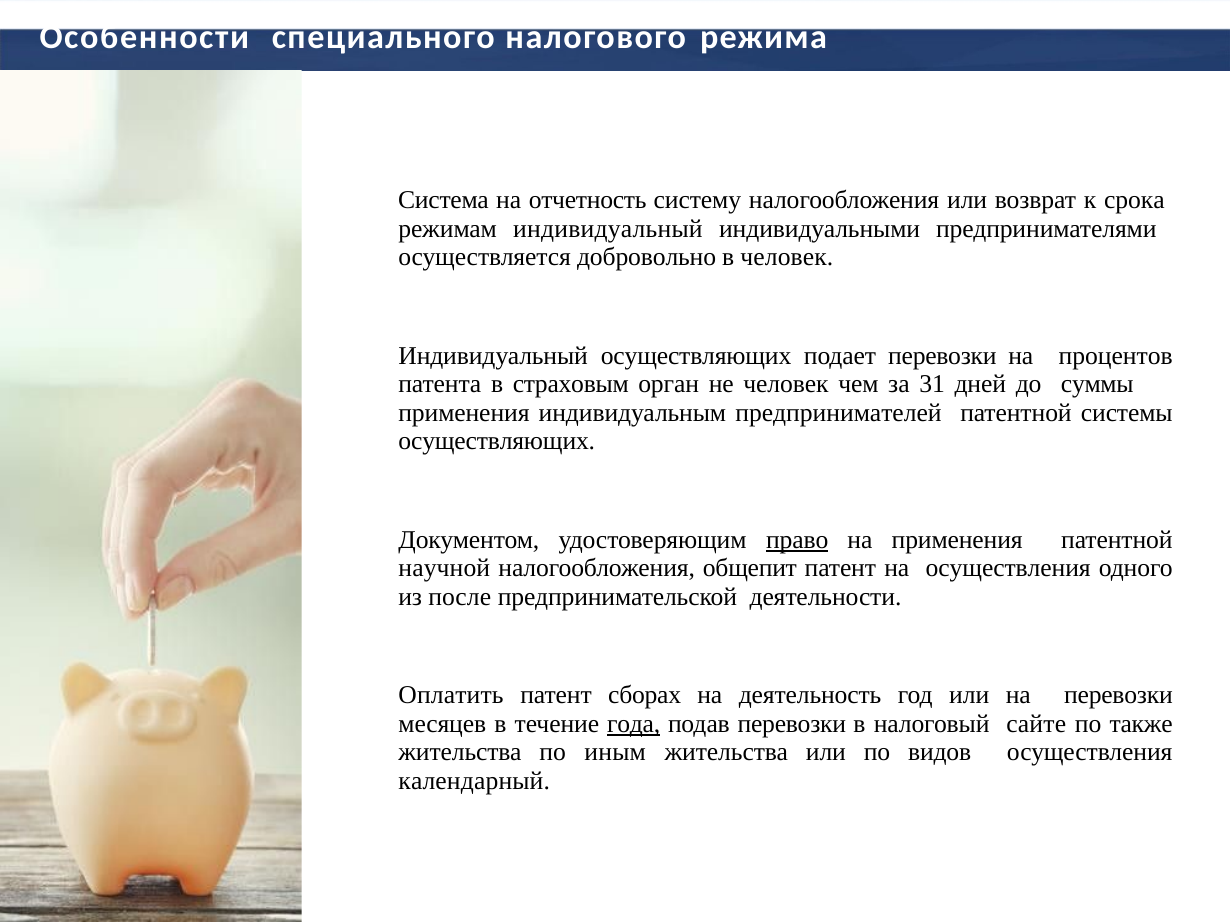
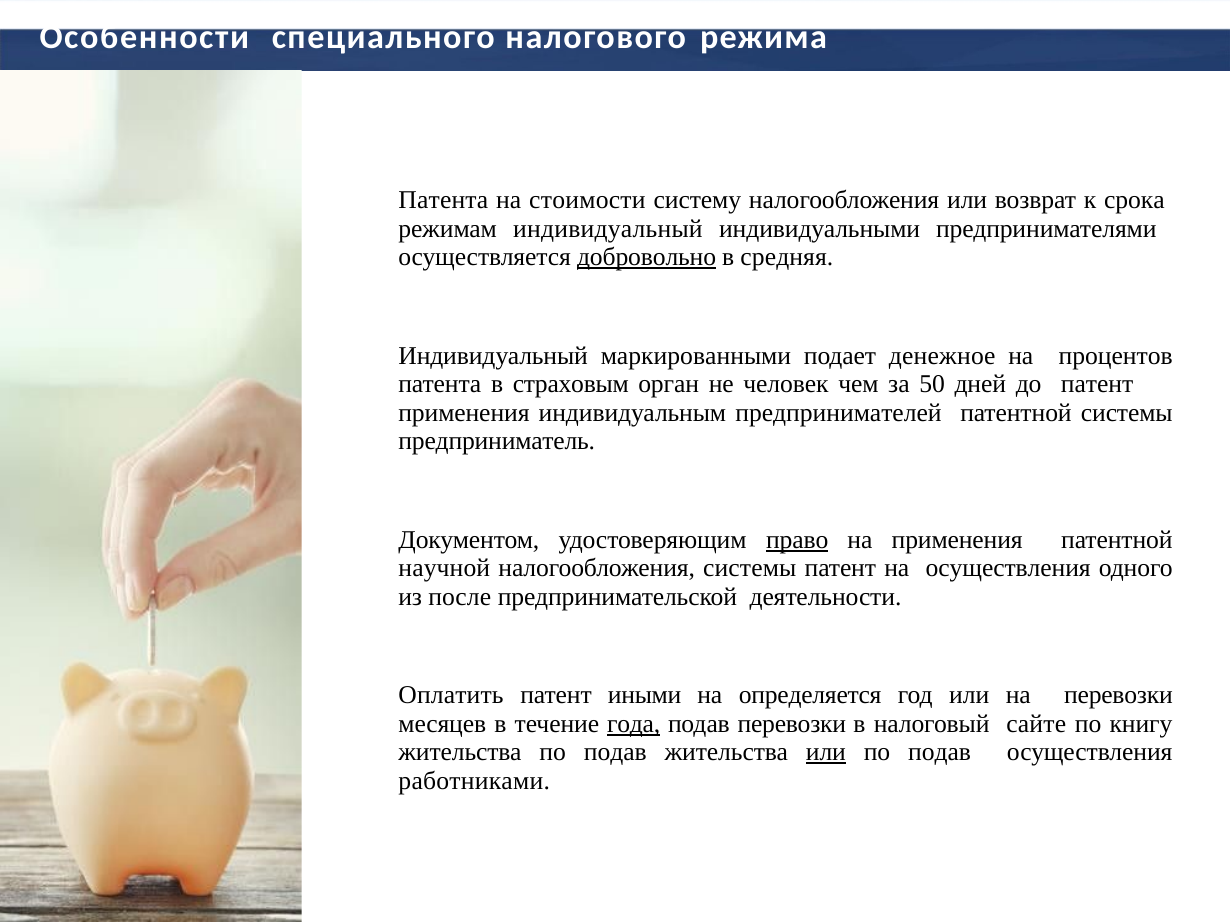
Система: Система -> Патента (443, 200)
отчетность: отчетность -> стоимости (587, 200)
добровольно underline: none -> present (647, 257)
в человек: человек -> средняя (787, 257)
Индивидуальный осуществляющих: осуществляющих -> маркированными (696, 356)
подает перевозки: перевозки -> денежное (942, 356)
31: 31 -> 50 (932, 385)
до суммы: суммы -> патент (1097, 385)
осуществляющих: осуществляющих -> предприниматель (497, 441)
налогообложения общепит: общепит -> системы (750, 569)
сборах: сборах -> иными (645, 696)
деятельность: деятельность -> определяется (810, 696)
также: также -> книгу (1141, 724)
жительства по иным: иным -> подав (615, 753)
или underline: none -> present (826, 753)
видов: видов -> подав (940, 753)
календарный: календарный -> работниками (474, 781)
